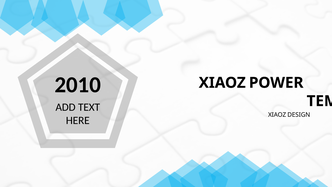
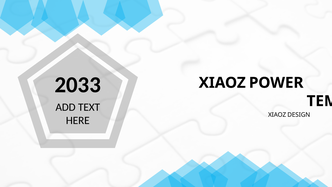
2010: 2010 -> 2033 (78, 85)
